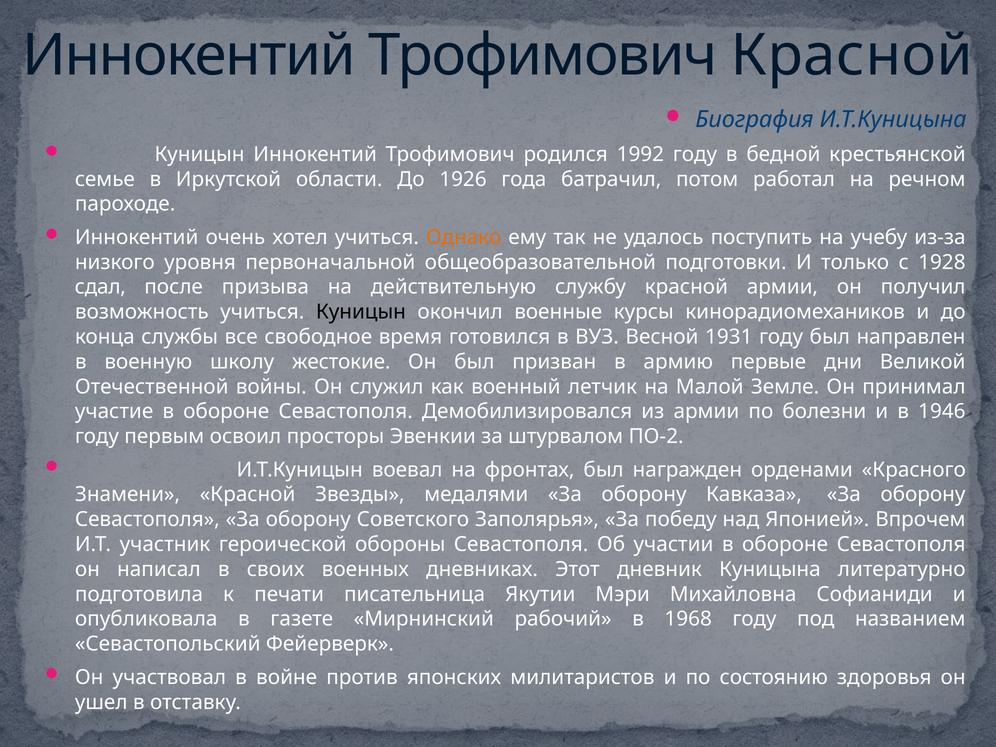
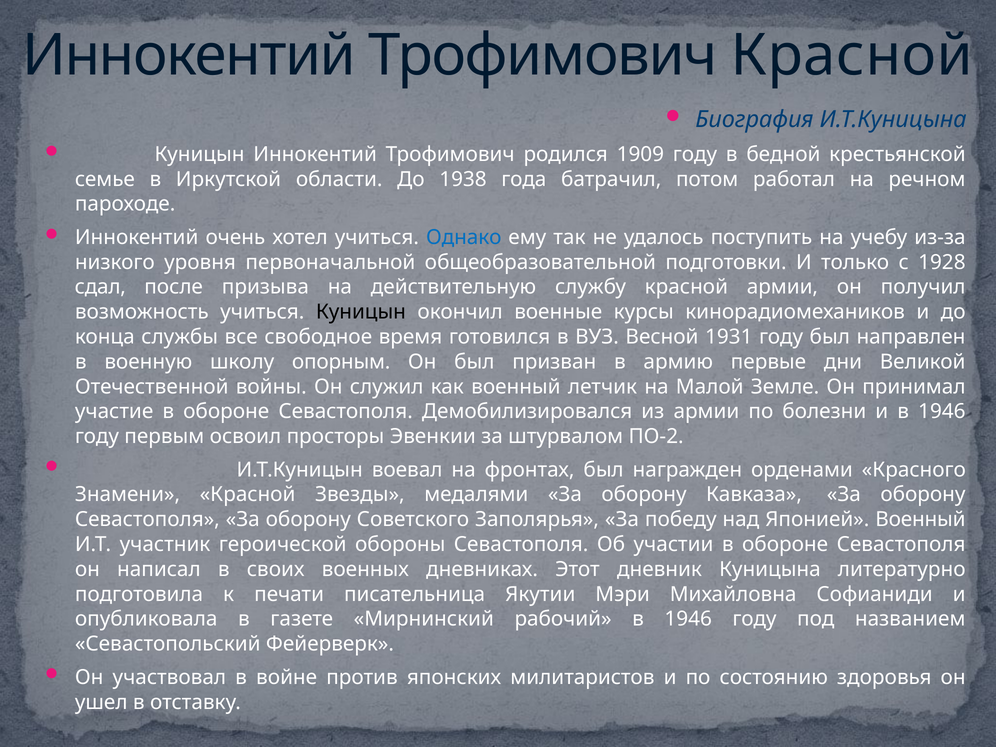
1992: 1992 -> 1909 (640, 154)
1926: 1926 -> 1938 (463, 179)
Однако colour: orange -> blue (464, 237)
жестокие: жестокие -> опорным (341, 362)
Японией Впрочем: Впрочем -> Военный (920, 520)
рабочий в 1968: 1968 -> 1946 (688, 619)
